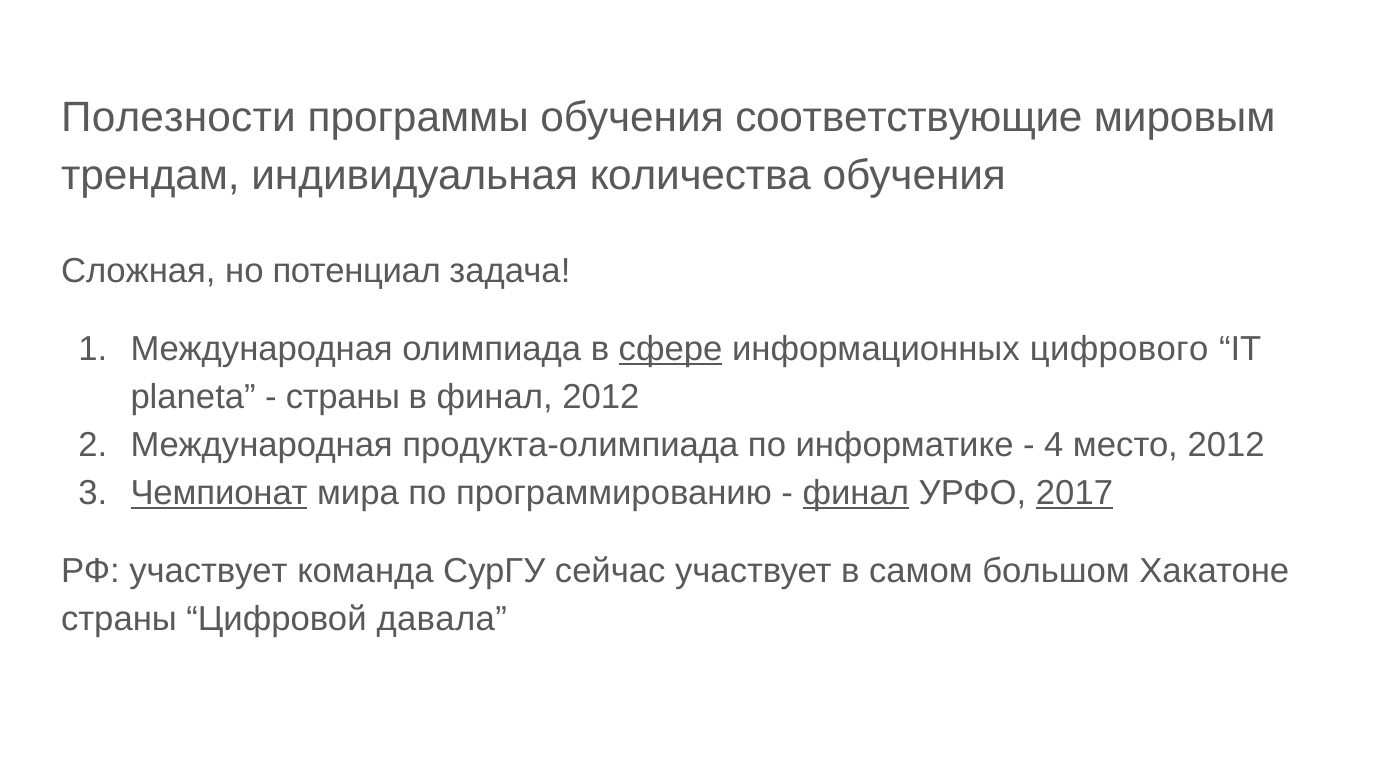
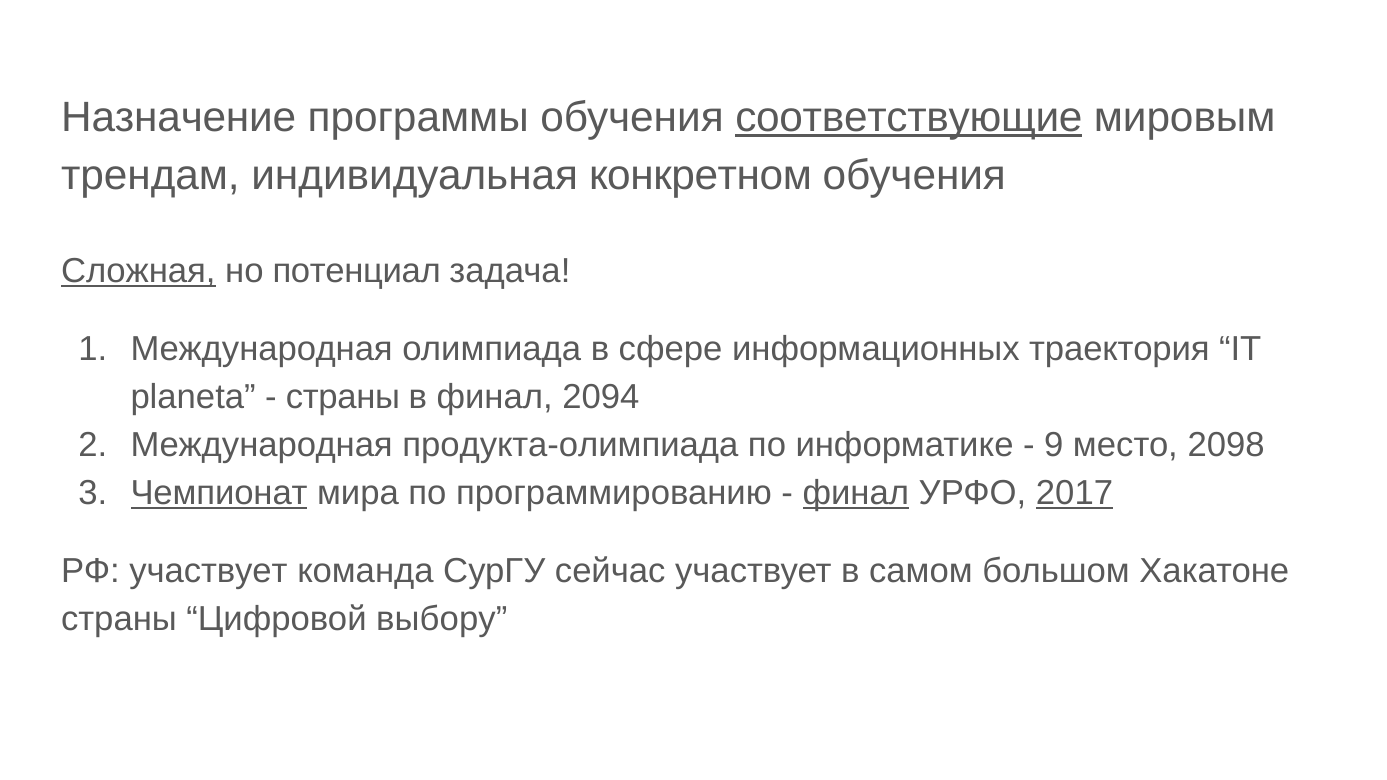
Полезности: Полезности -> Назначение (179, 117)
соответствующие underline: none -> present (909, 117)
количества: количества -> конкретном (701, 176)
Сложная underline: none -> present (138, 271)
сфере underline: present -> none (671, 349)
цифрового: цифрового -> траектория (1119, 349)
финал 2012: 2012 -> 2094 (601, 397)
4: 4 -> 9 (1054, 445)
место 2012: 2012 -> 2098 (1226, 445)
давала: давала -> выбору (442, 619)
